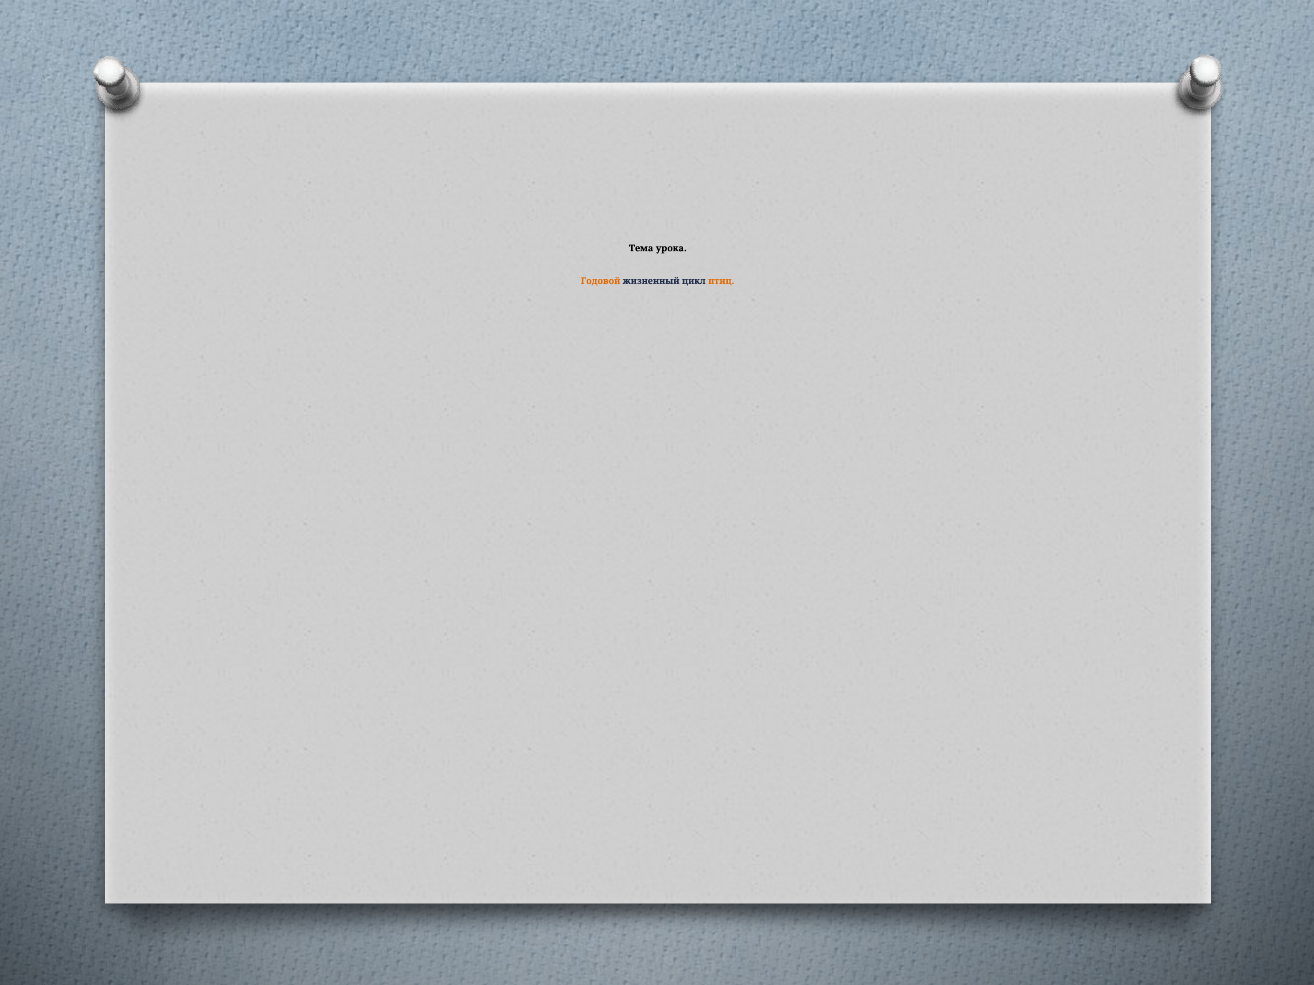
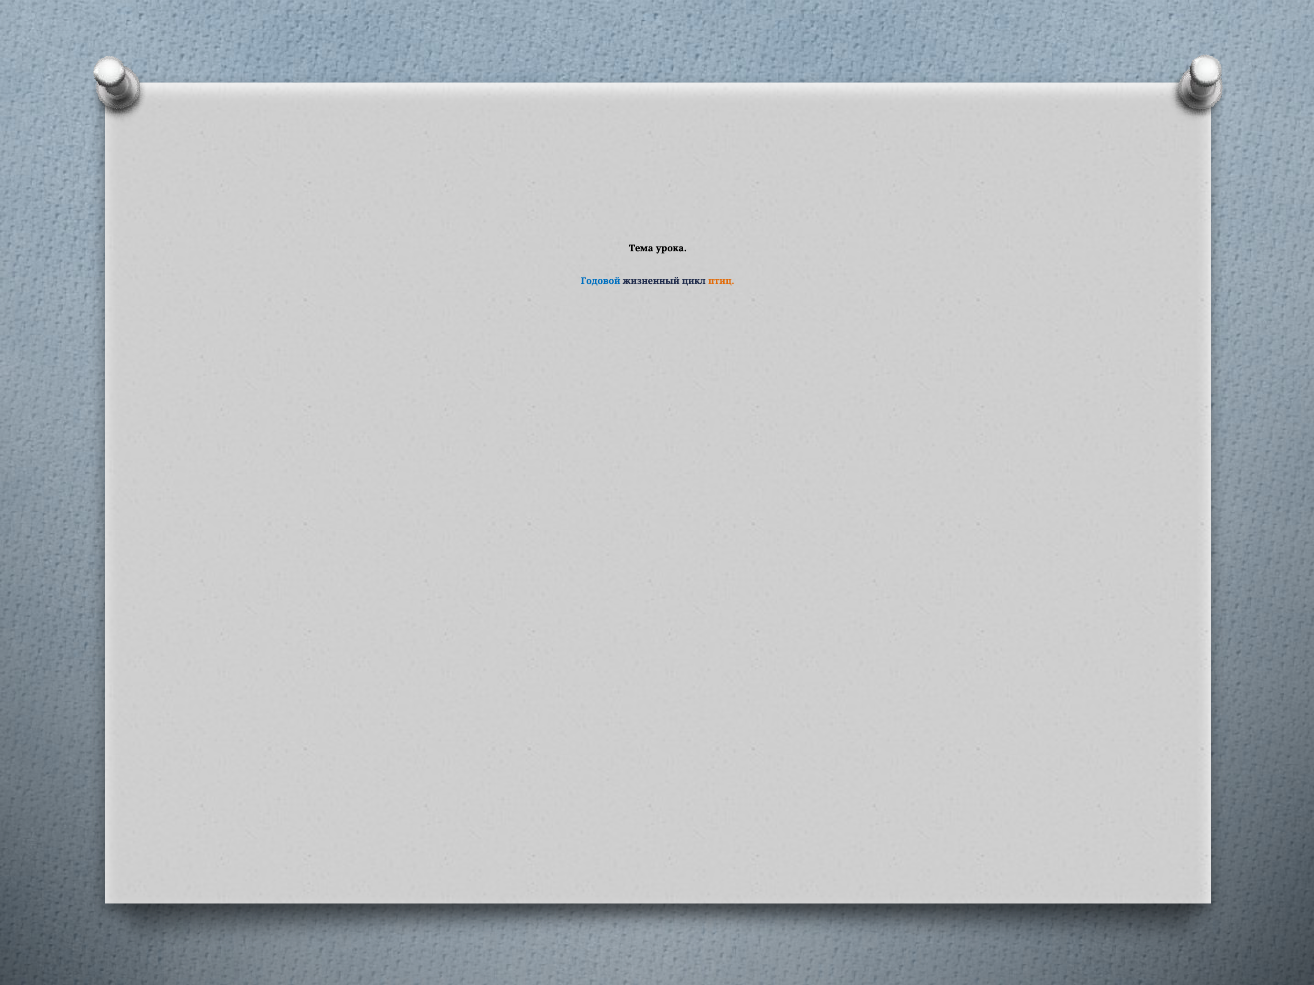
Годовой colour: orange -> blue (601, 281)
